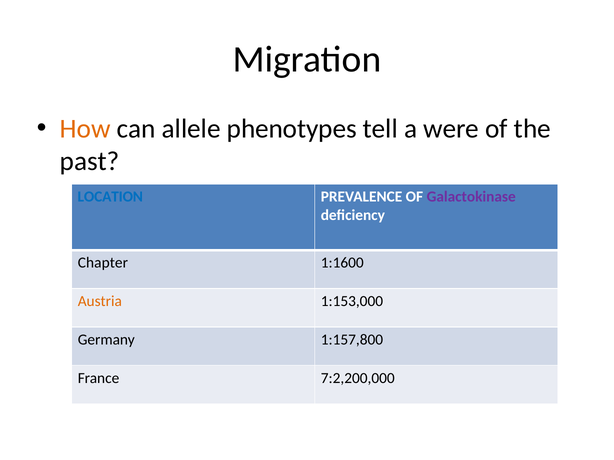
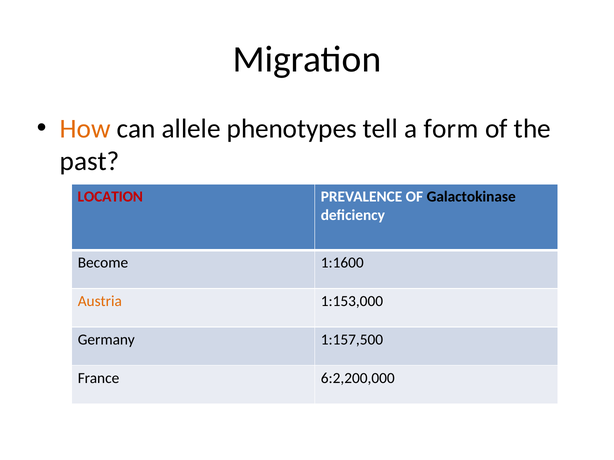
were: were -> form (451, 129)
LOCATION colour: blue -> red (110, 197)
Galactokinase colour: purple -> black (471, 197)
Chapter: Chapter -> Become (103, 263)
1:157,800: 1:157,800 -> 1:157,500 (352, 340)
7:2,200,000: 7:2,200,000 -> 6:2,200,000 (358, 378)
